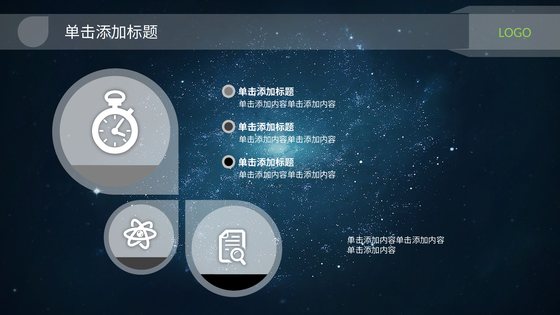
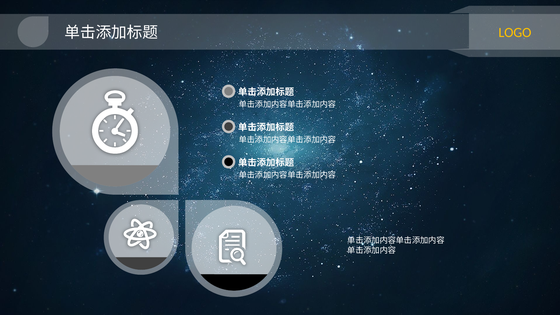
LOGO colour: light green -> yellow (515, 33)
